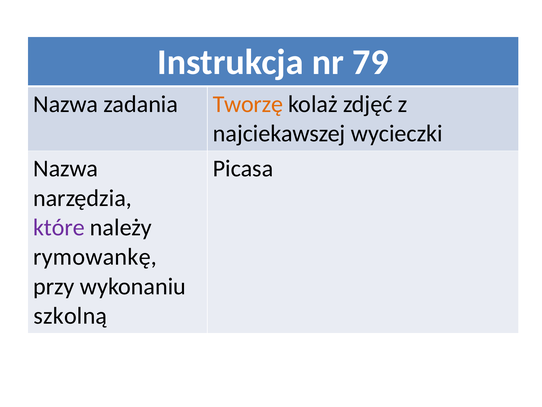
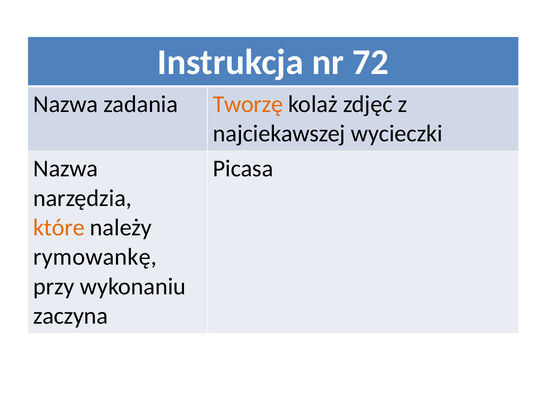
79: 79 -> 72 (370, 62)
które colour: purple -> orange (59, 227)
szkolną: szkolną -> zaczyna (71, 316)
